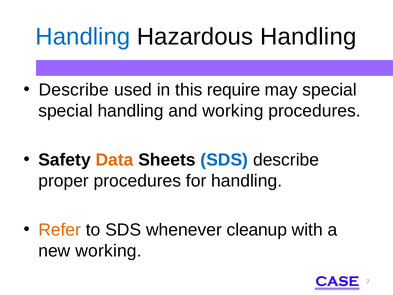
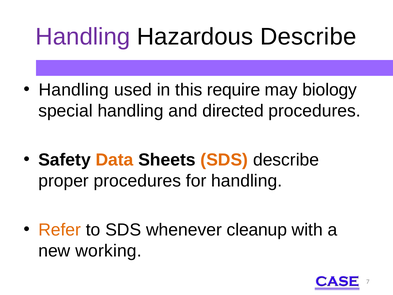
Handling colour: blue -> purple (83, 37)
Hazardous Handling: Handling -> Describe (308, 37)
Describe: Describe -> Handling (74, 90)
may special: special -> biology (330, 90)
and working: working -> directed (233, 111)
SDS colour: blue -> orange (224, 160)
